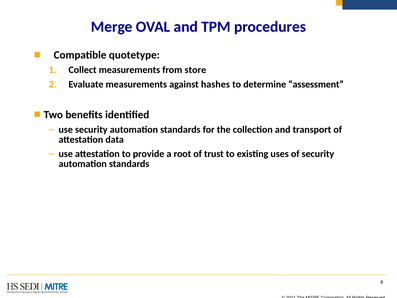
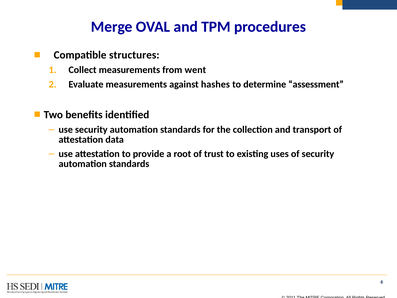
quotetype: quotetype -> structures (134, 55)
store: store -> went (195, 70)
